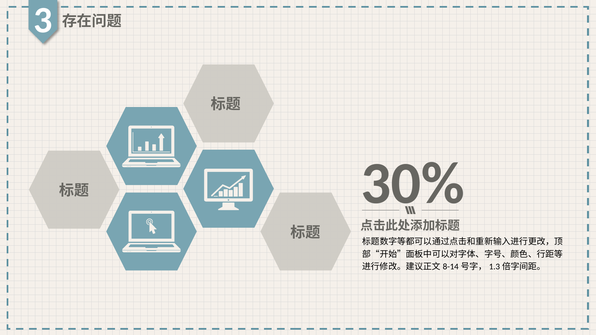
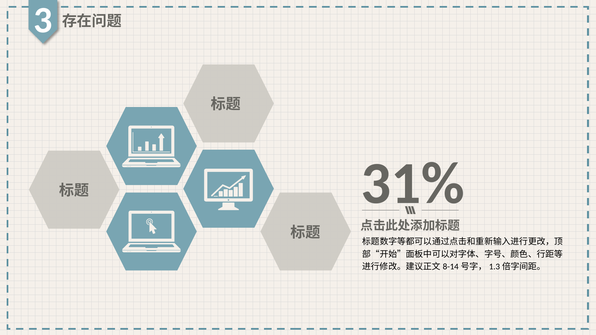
30%: 30% -> 31% (413, 184)
